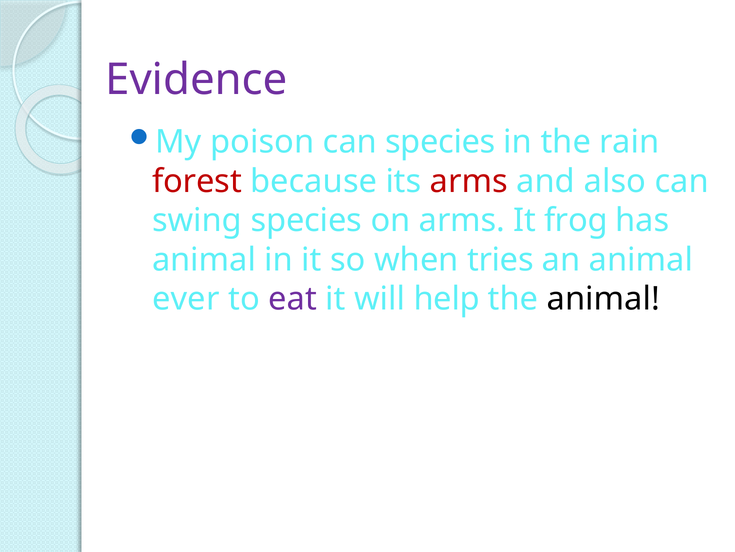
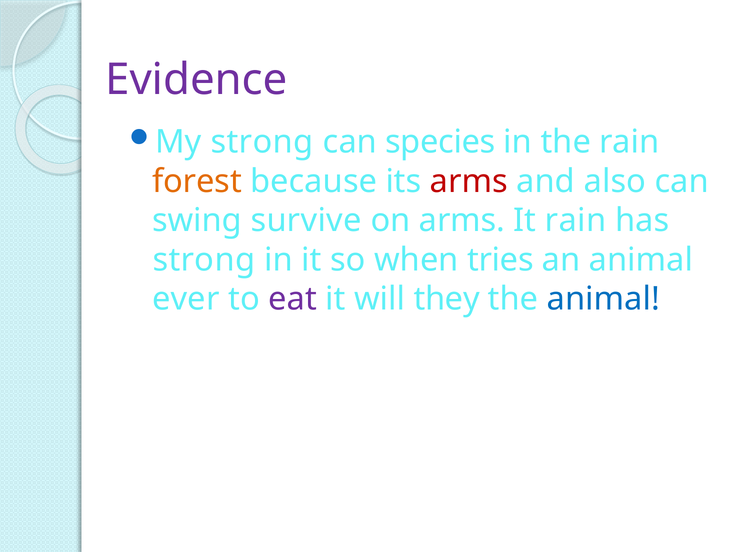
My poison: poison -> strong (262, 142)
forest colour: red -> orange (197, 181)
swing species: species -> survive (306, 220)
It frog: frog -> rain (576, 220)
animal: animal -> strong (204, 260)
help: help -> they (447, 299)
animal colour: black -> blue (603, 299)
